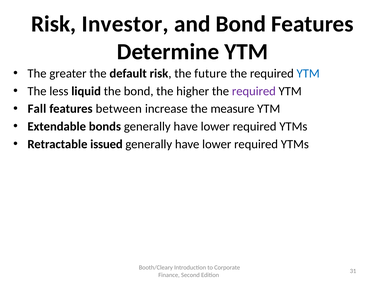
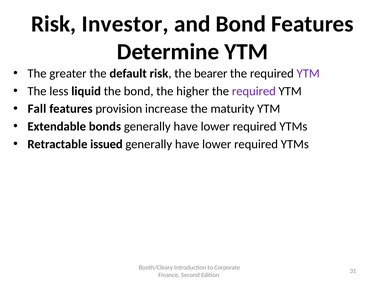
future: future -> bearer (211, 74)
YTM colour: blue -> purple (308, 74)
between: between -> provision (119, 109)
measure: measure -> maturity (232, 109)
